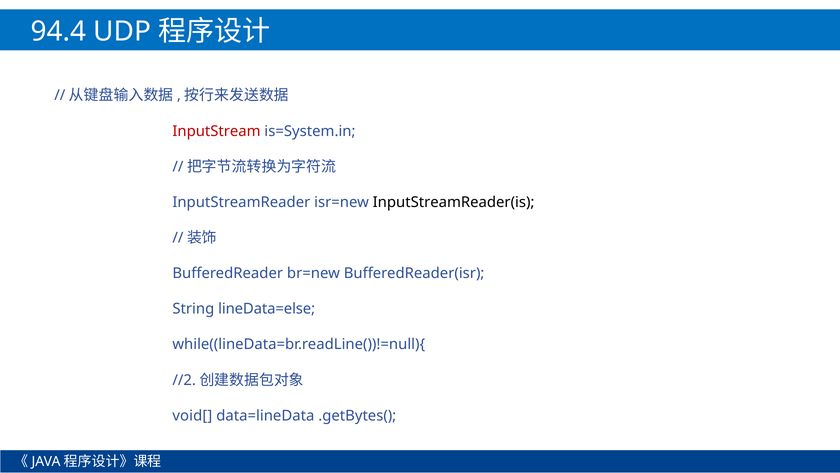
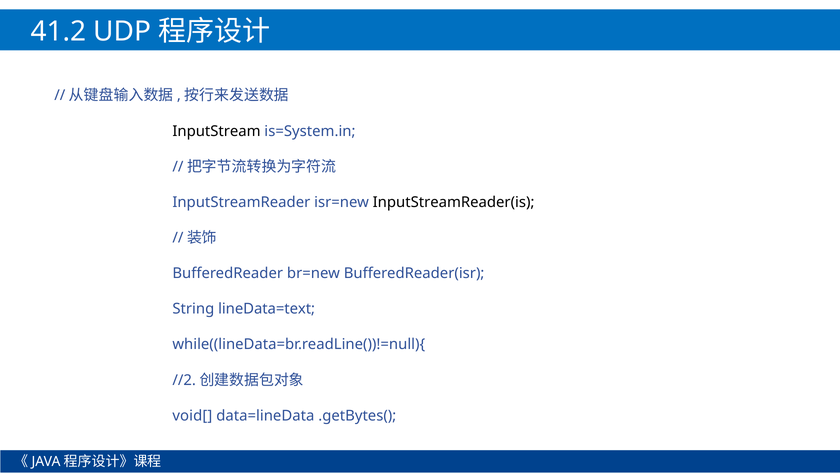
94.4: 94.4 -> 41.2 (58, 32)
InputStream colour: red -> black (216, 131)
lineData=else: lineData=else -> lineData=text (267, 309)
